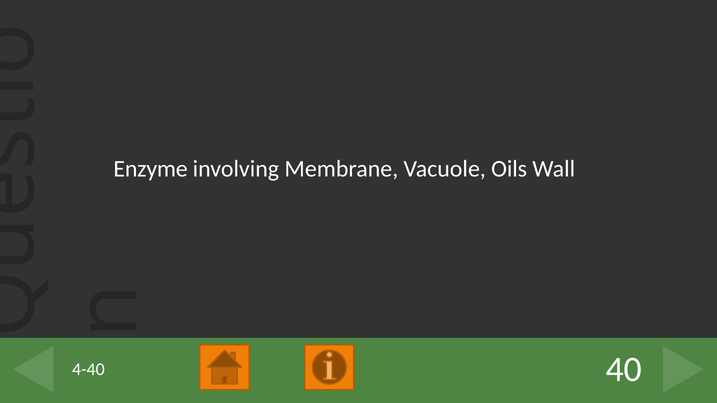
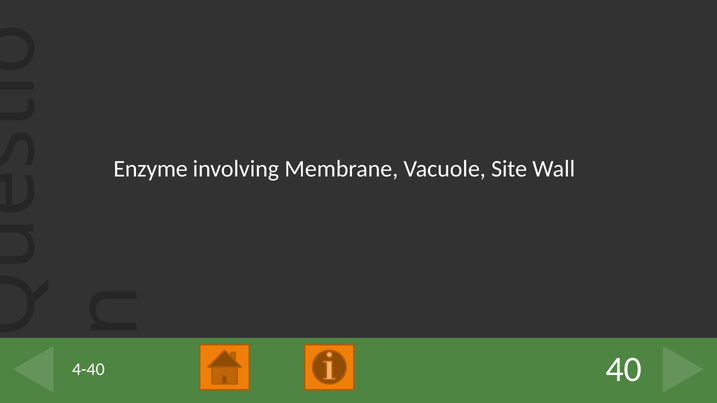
Oils: Oils -> Site (509, 169)
